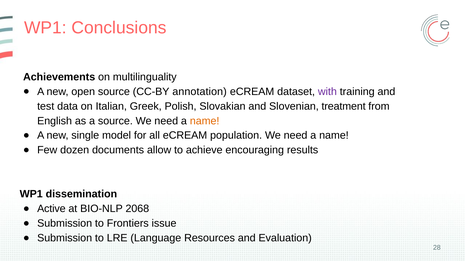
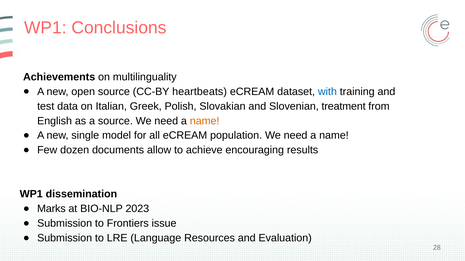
annotation: annotation -> heartbeats (200, 92)
with colour: purple -> blue (327, 92)
Active: Active -> Marks (51, 209)
2068: 2068 -> 2023 (137, 209)
